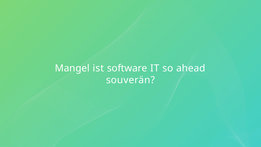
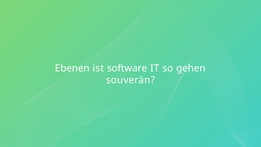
Mangel: Mangel -> Ebenen (72, 68)
ahead: ahead -> gehen (191, 68)
